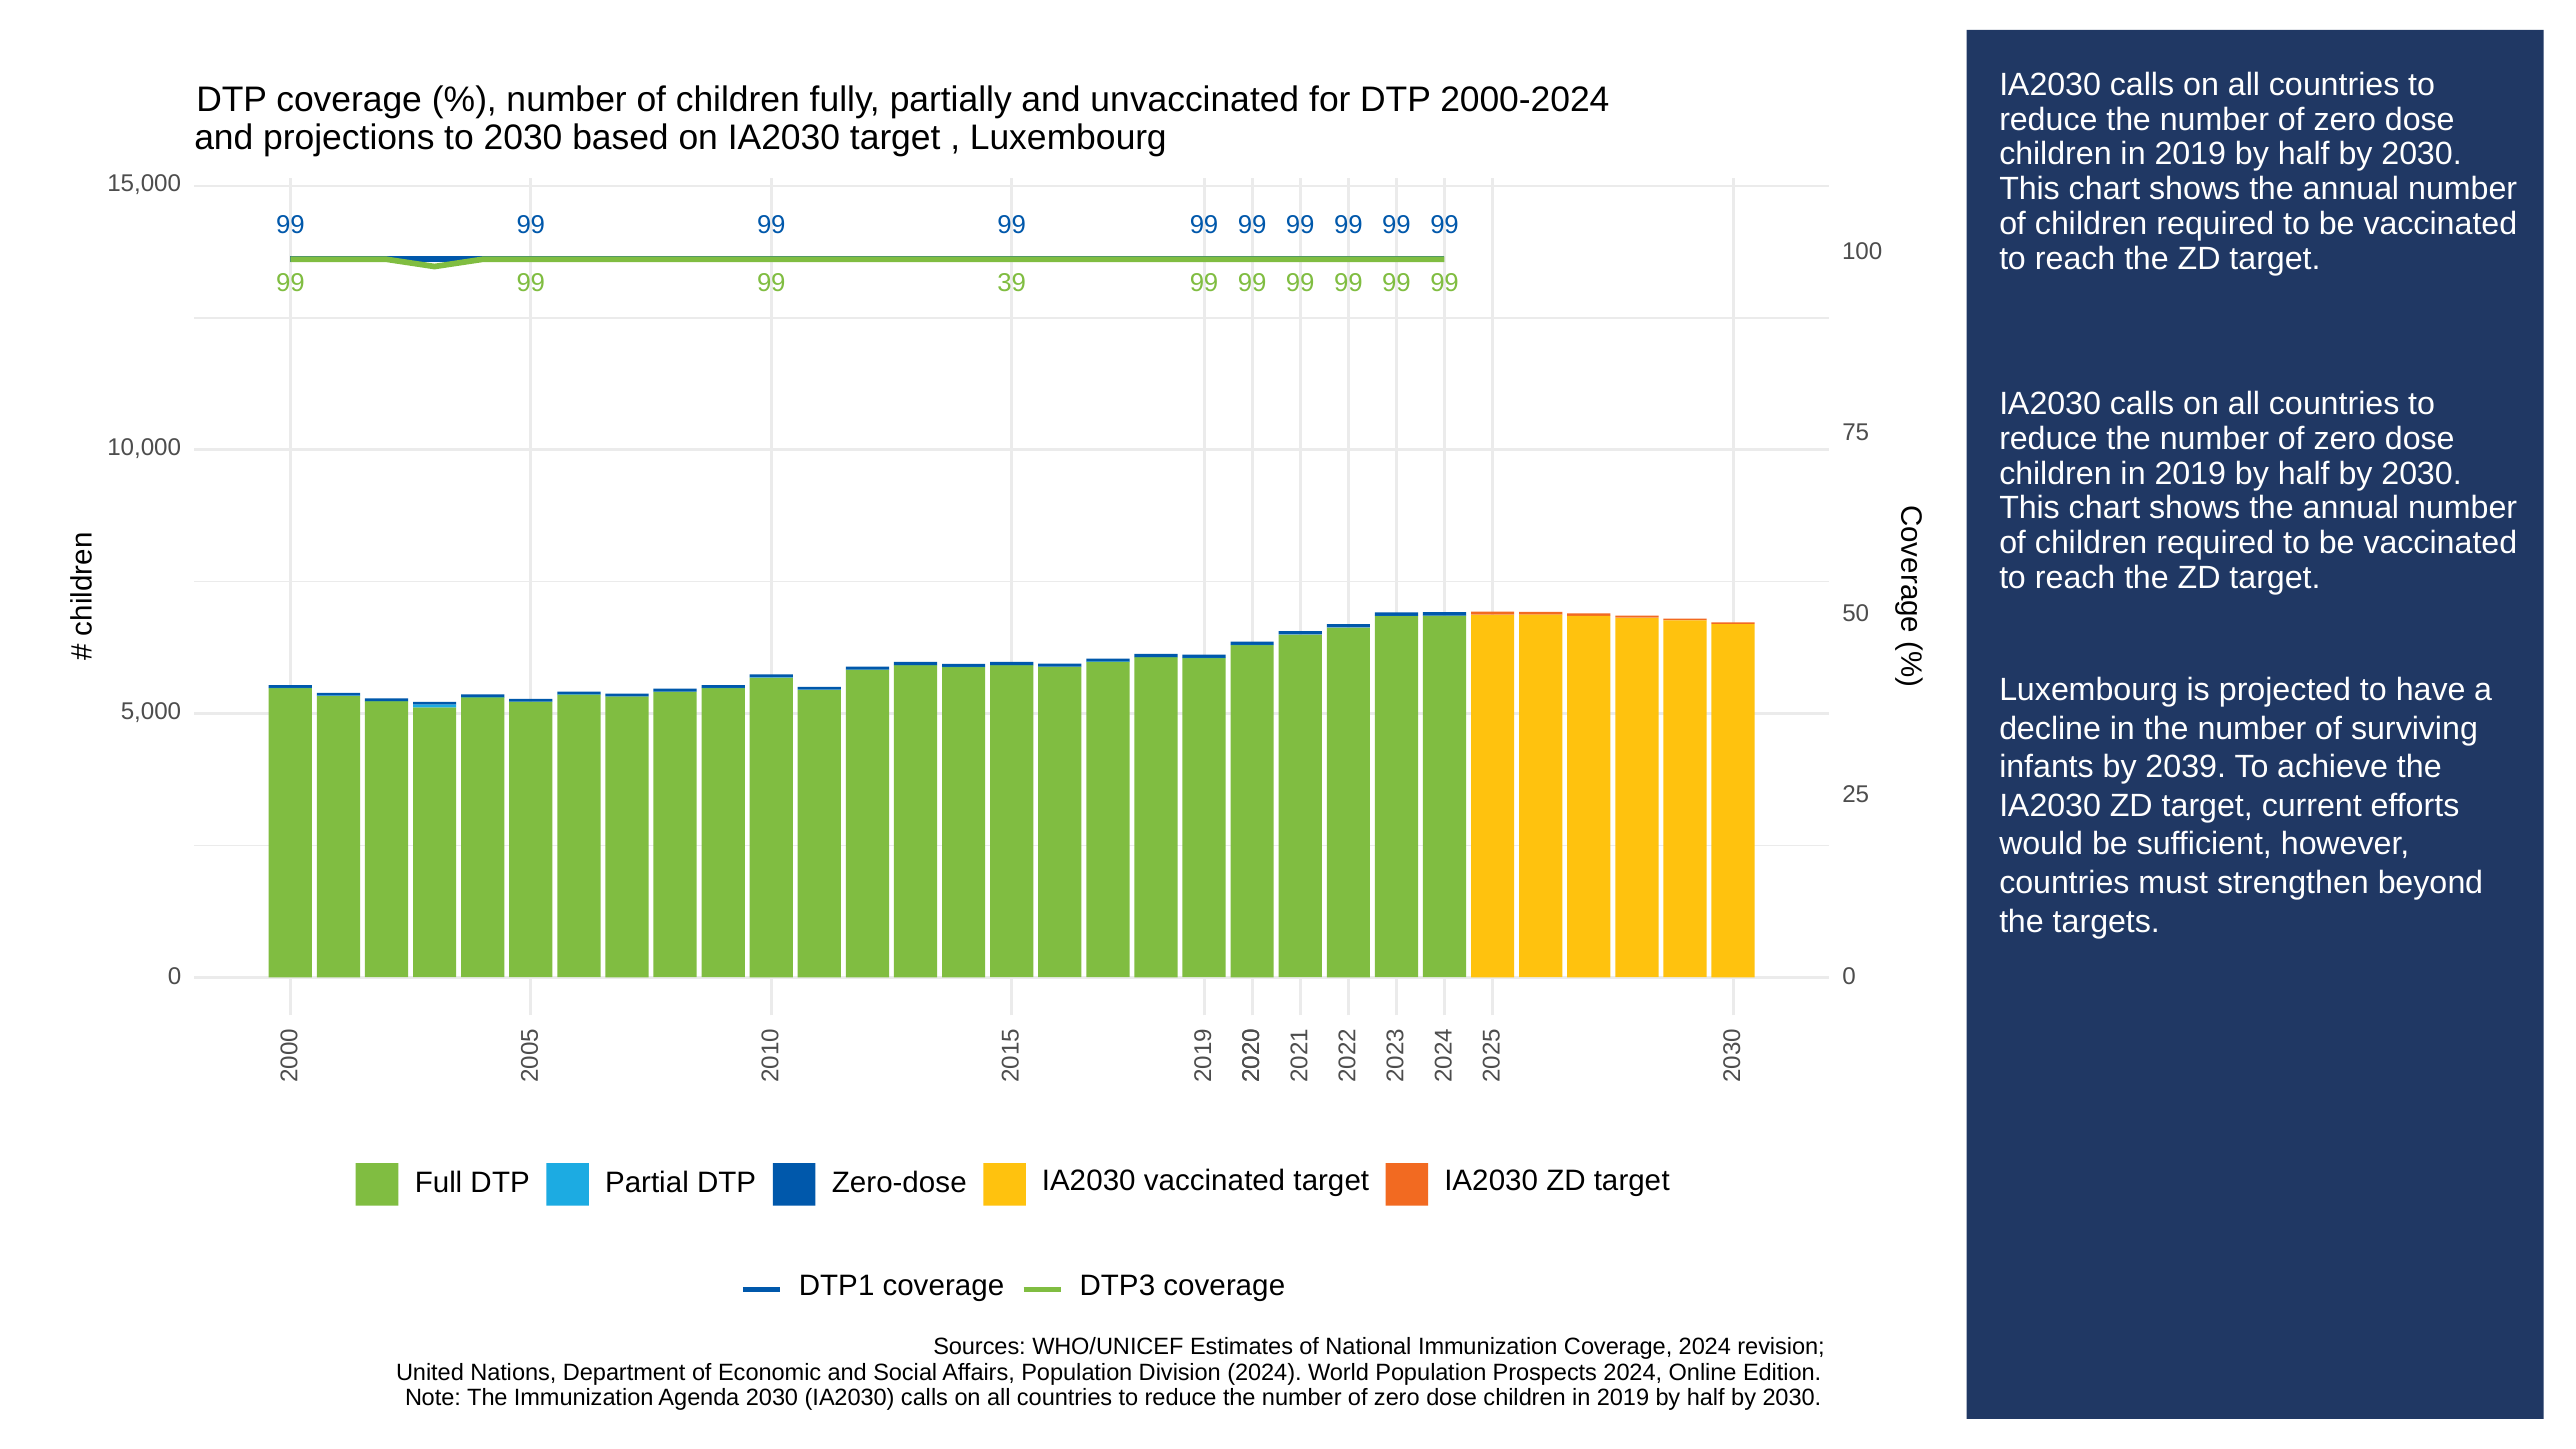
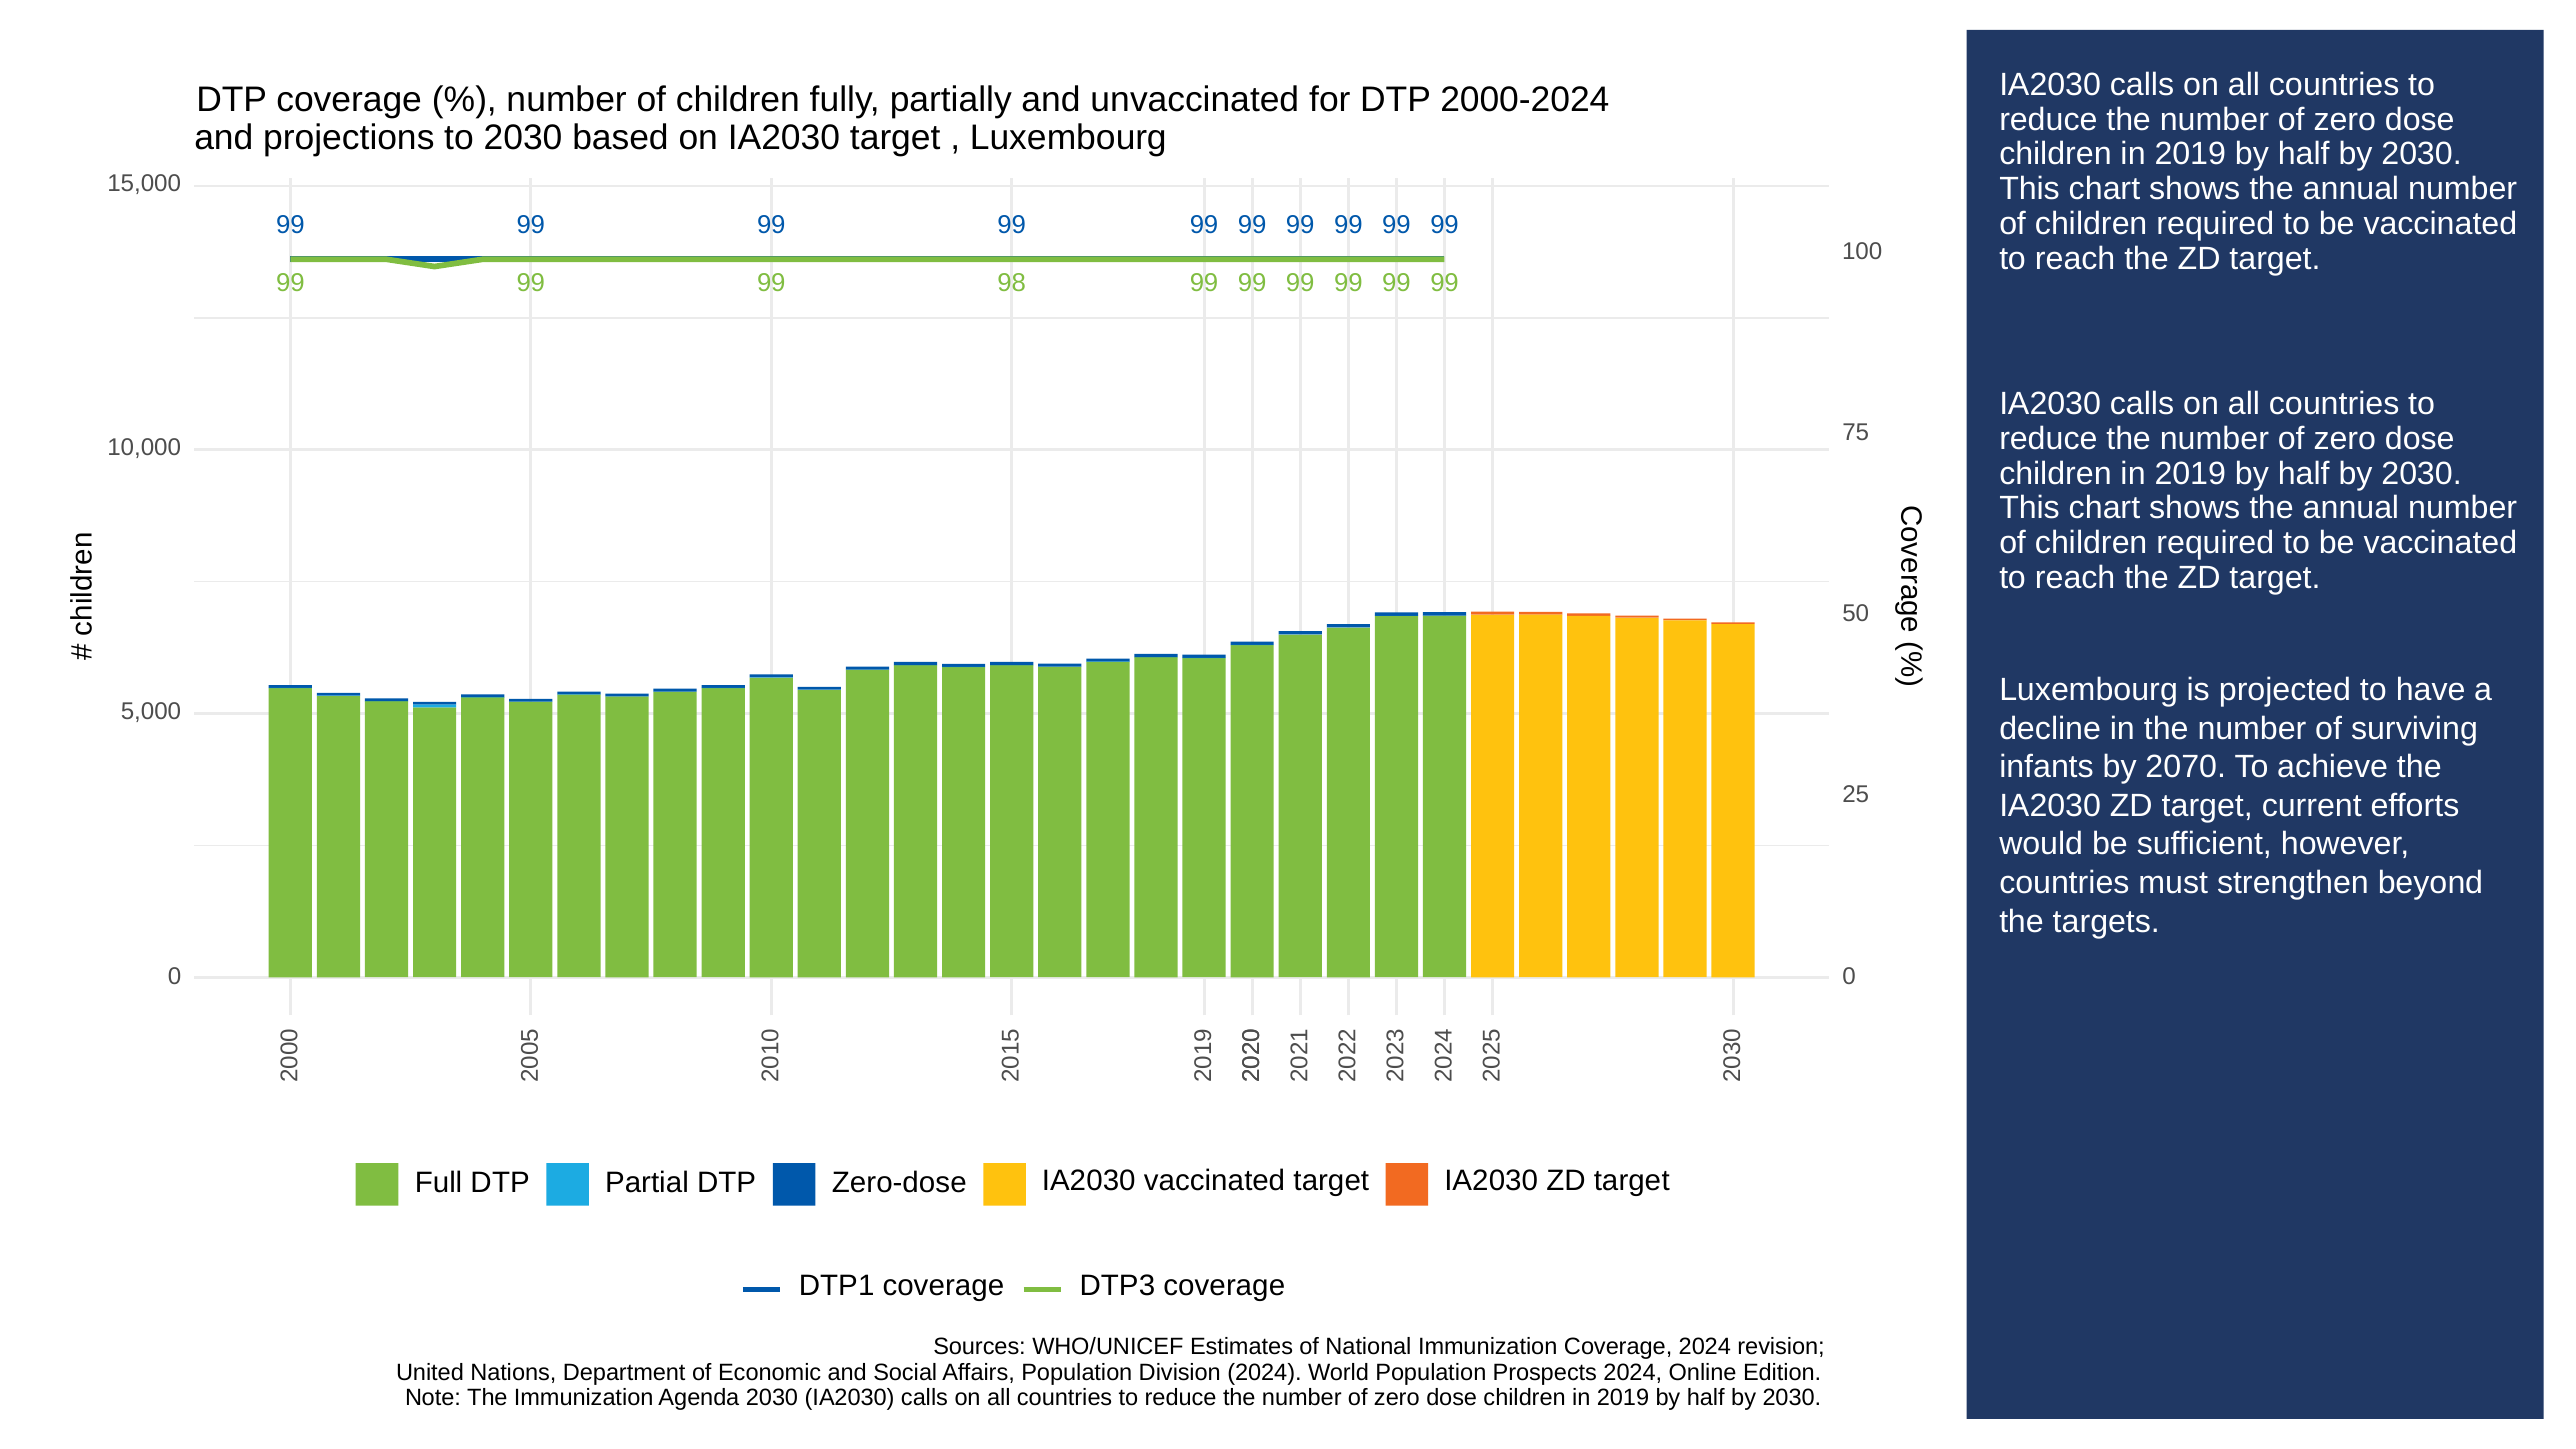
39: 39 -> 98 (1012, 283)
2039: 2039 -> 2070 (2186, 767)
